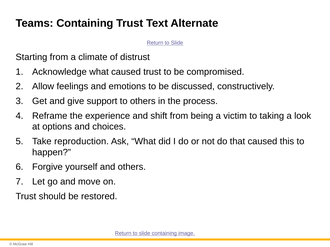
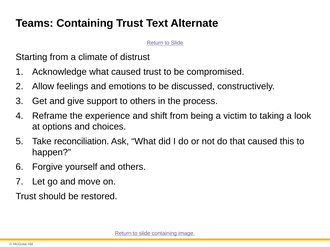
reproduction: reproduction -> reconciliation (82, 142)
